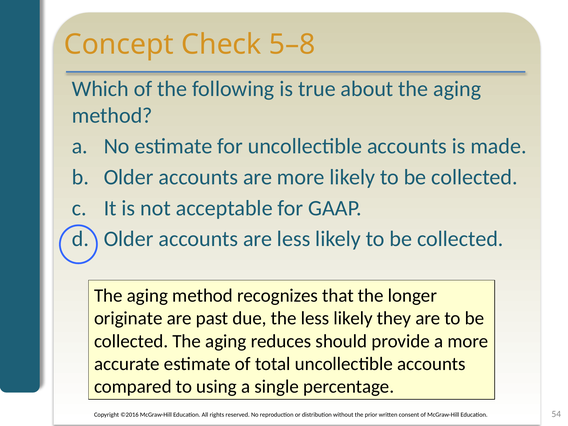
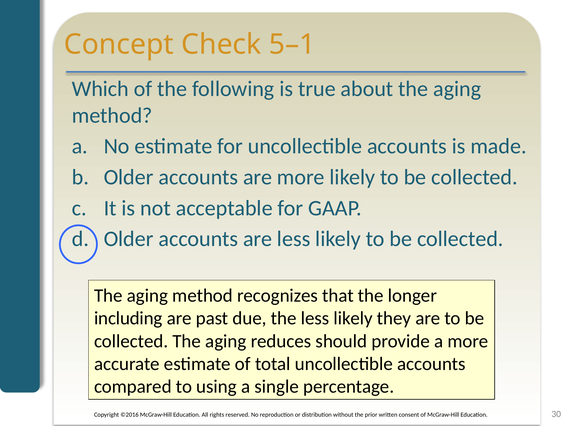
5–8: 5–8 -> 5–1 (292, 44)
originate: originate -> including (128, 318)
54: 54 -> 30 (556, 414)
